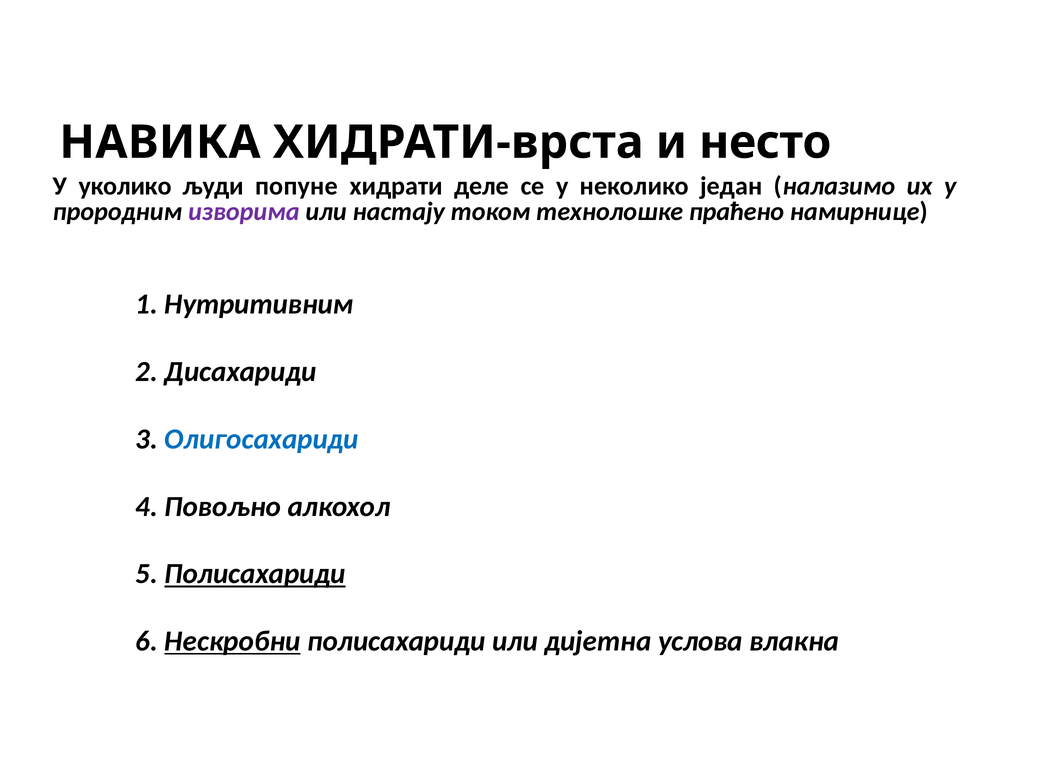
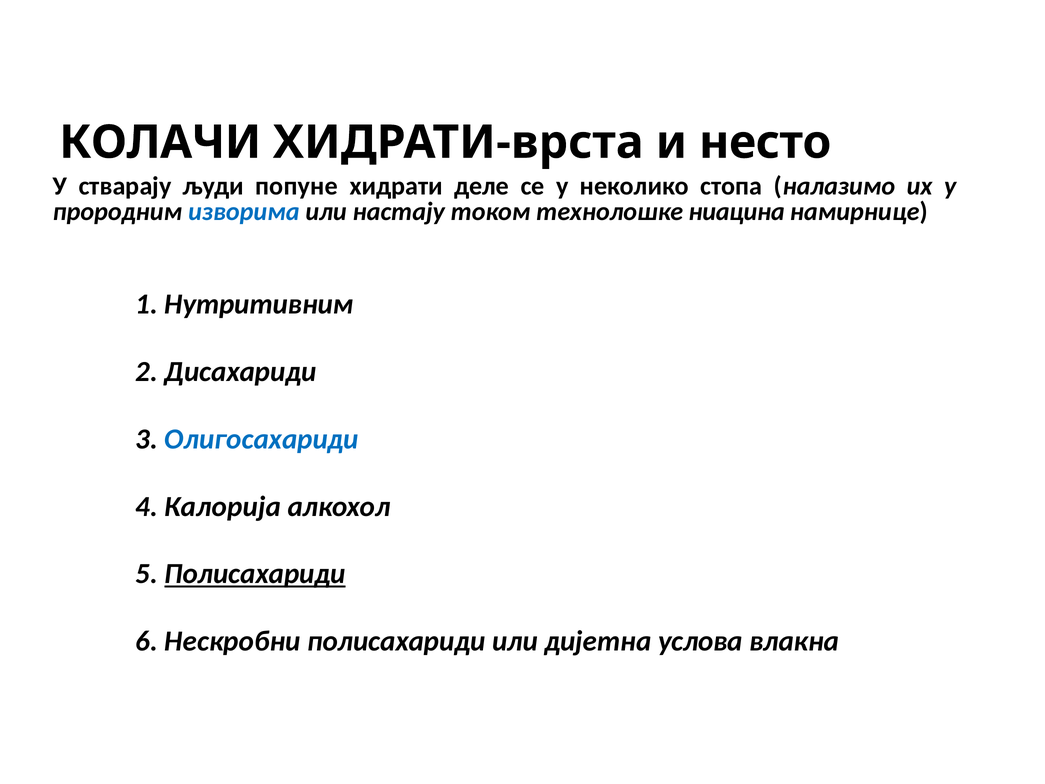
НАВИКА: НАВИКА -> КОЛАЧИ (160, 142)
уколико: уколико -> стварају (125, 186)
један: један -> стопа (731, 186)
изворима colour: purple -> blue (244, 211)
праћено: праћено -> ниацина (737, 211)
Повољно: Повољно -> Калорија (223, 506)
Нескробни underline: present -> none (233, 641)
